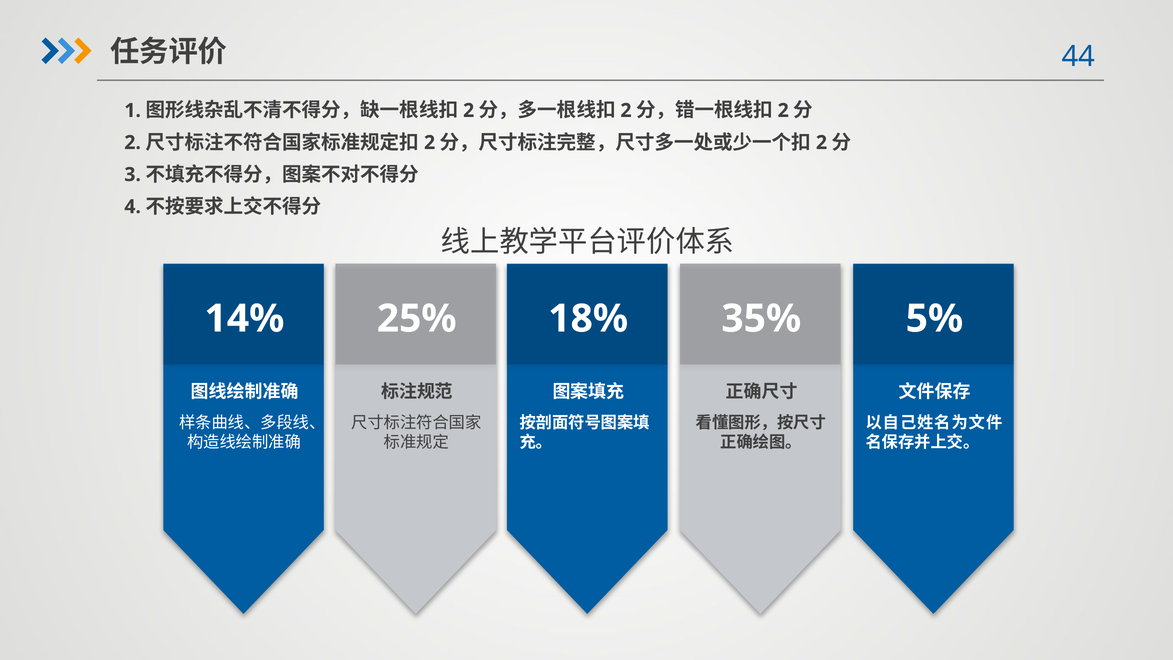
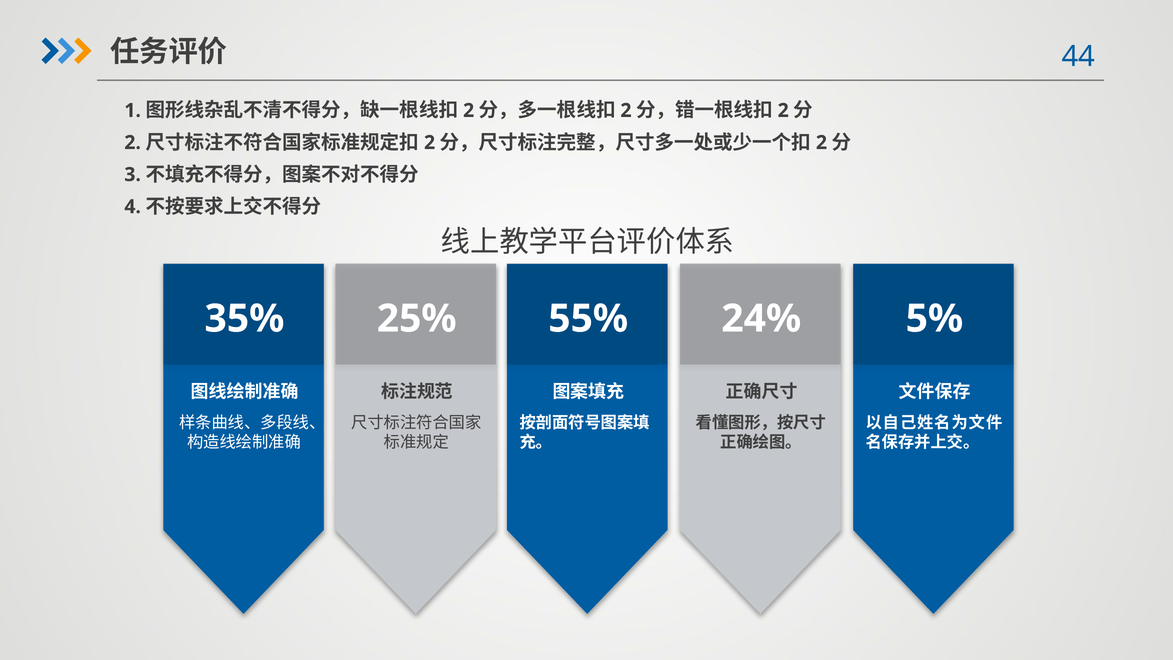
14%: 14% -> 35% (244, 319)
18%: 18% -> 55% (588, 319)
35%: 35% -> 24% (761, 319)
